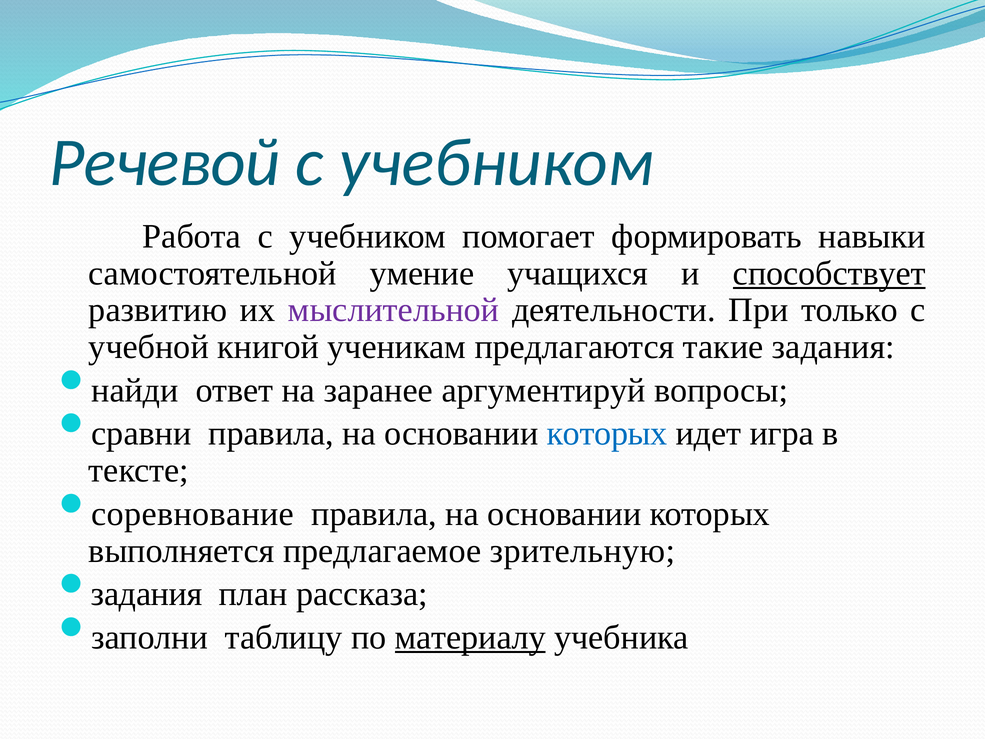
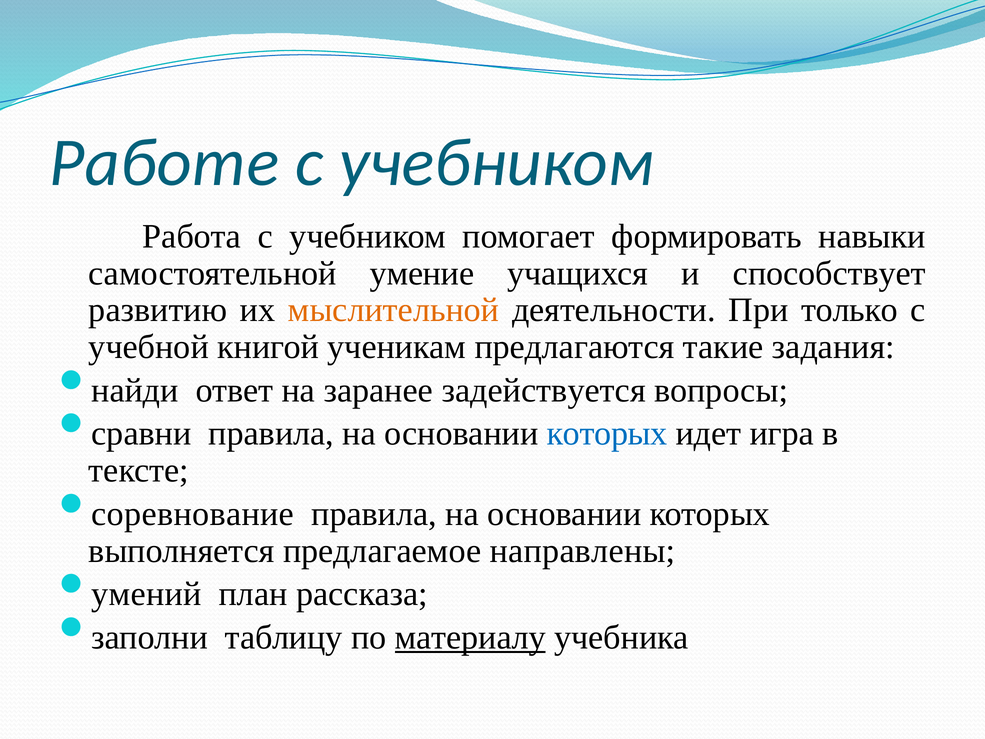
Речевой: Речевой -> Работе (164, 163)
способствует underline: present -> none (829, 273)
мыслительной colour: purple -> orange (394, 310)
аргументируй: аргументируй -> задействуется (544, 390)
зрительную: зрительную -> направлены (582, 551)
задания: задания -> умений (146, 594)
